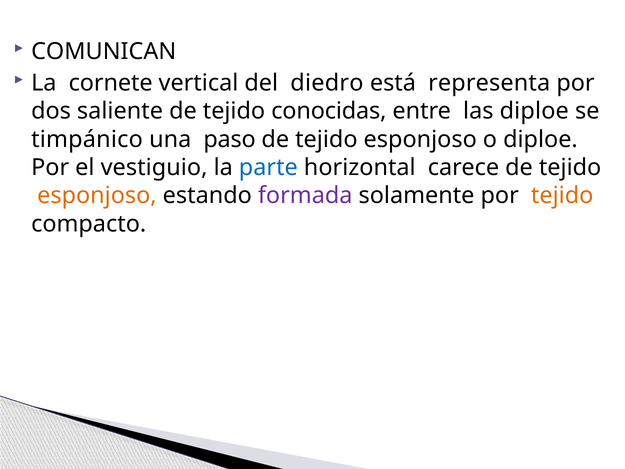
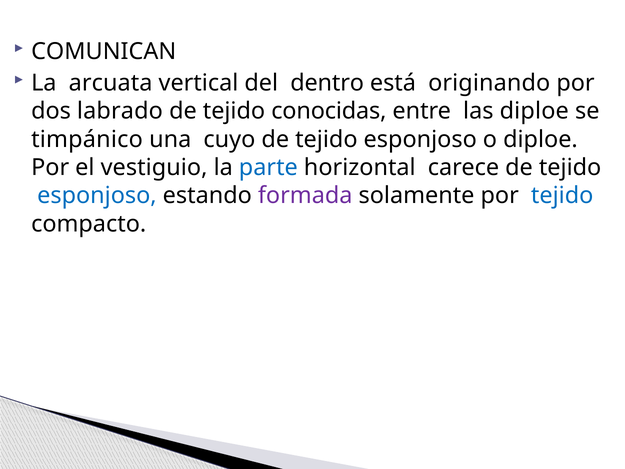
cornete: cornete -> arcuata (111, 83)
diedro: diedro -> dentro (327, 83)
representa: representa -> originando (489, 83)
saliente: saliente -> labrado (120, 111)
paso: paso -> cuyo (229, 139)
esponjoso colour: orange -> blue (97, 196)
tejido colour: orange -> blue (562, 196)
